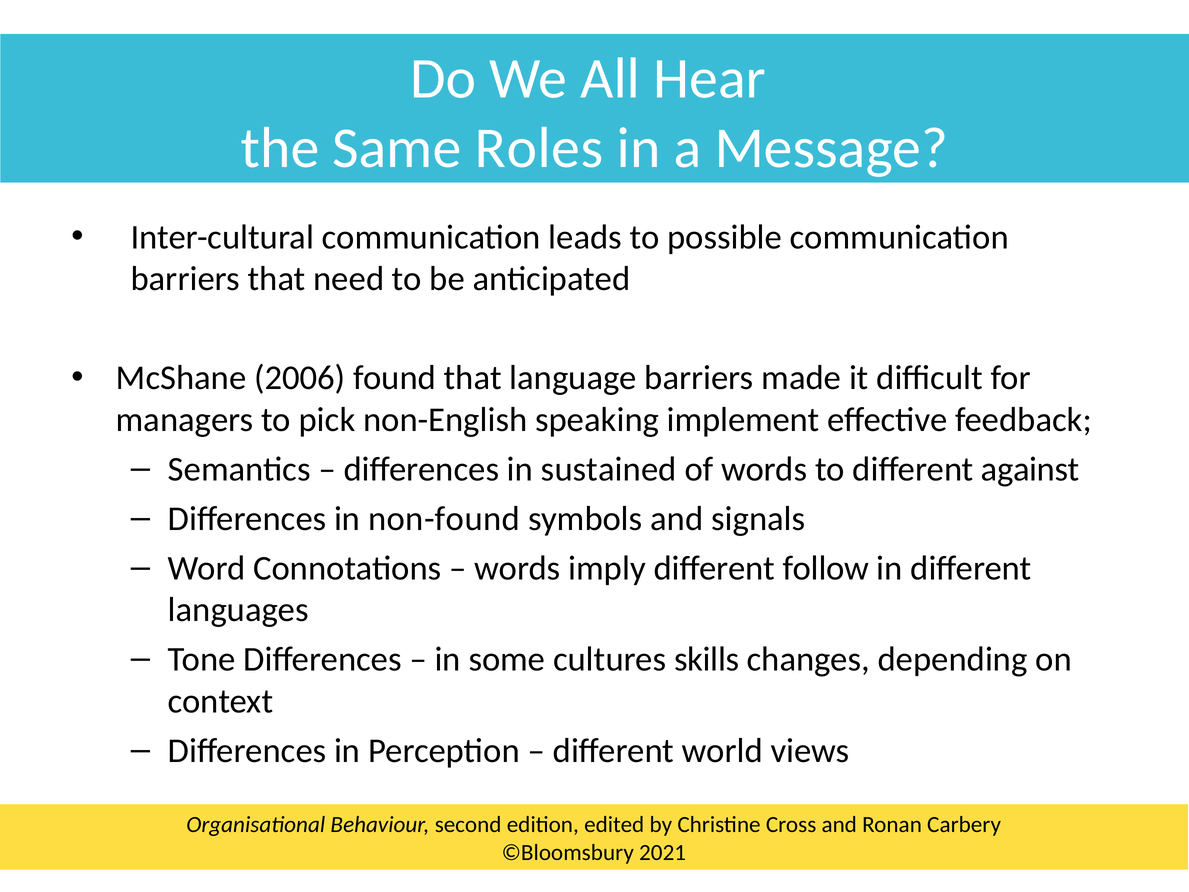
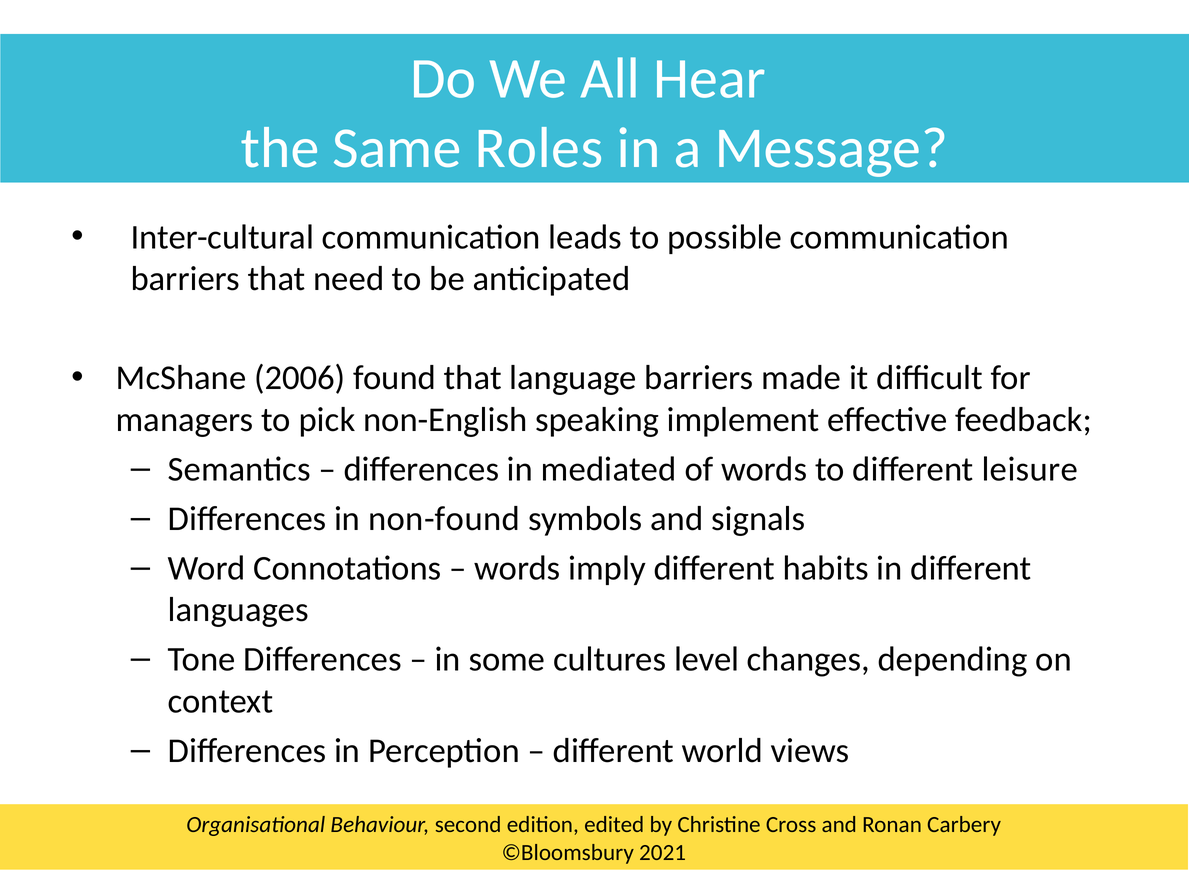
sustained: sustained -> mediated (609, 469)
against: against -> leisure (1030, 469)
follow: follow -> habits (826, 568)
skills: skills -> level (707, 659)
